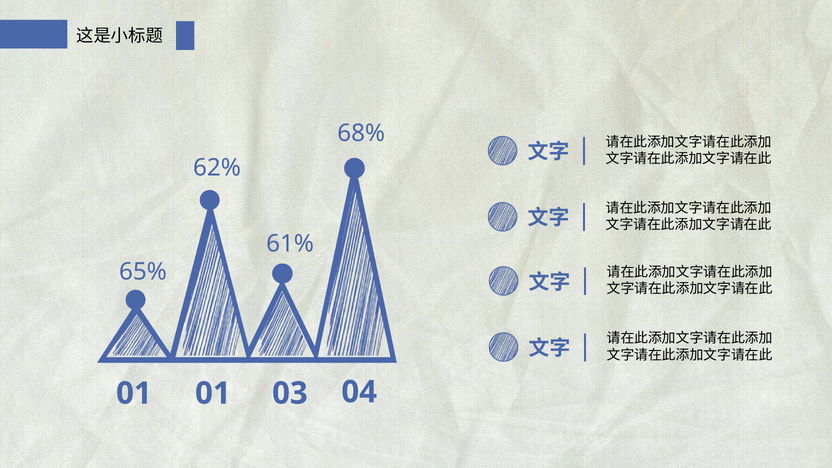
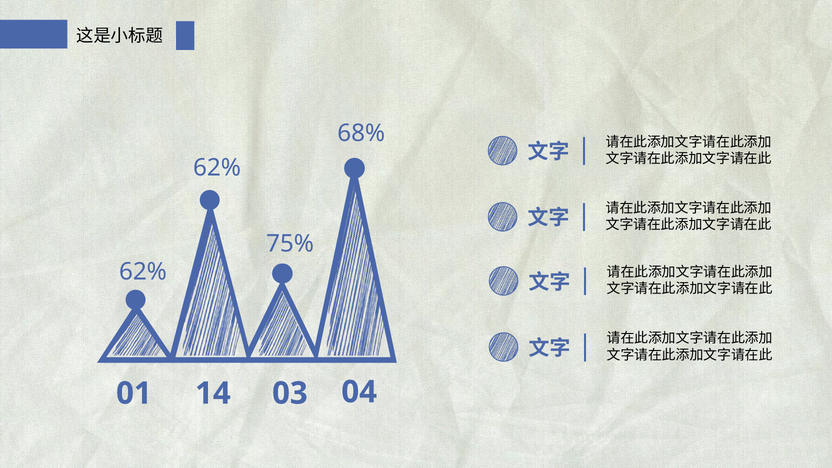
61%: 61% -> 75% (290, 244)
65%: 65% -> 62% (143, 272)
01 01: 01 -> 14 (213, 393)
